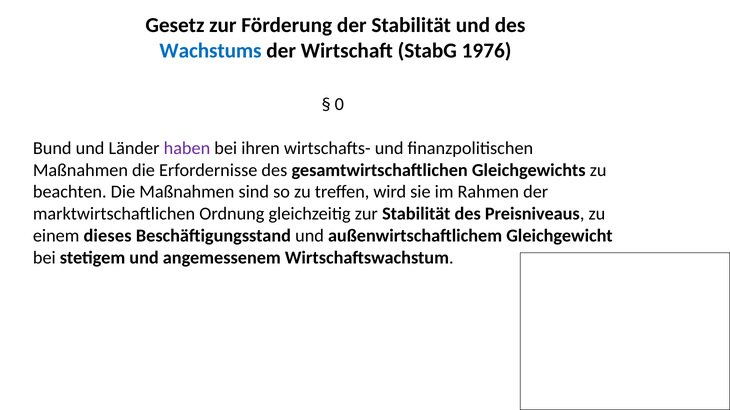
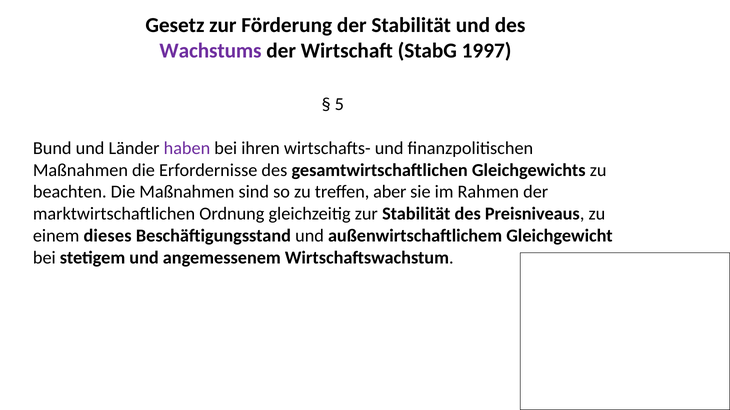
Wachstums colour: blue -> purple (211, 51)
1976: 1976 -> 1997 (487, 51)
0: 0 -> 5 (339, 105)
wird: wird -> aber (390, 192)
